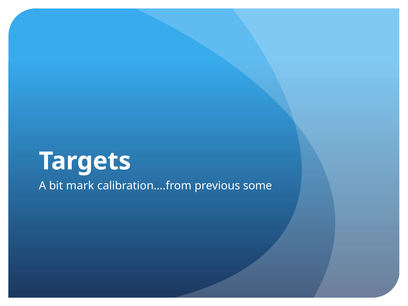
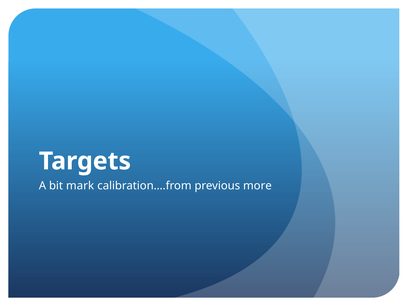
some: some -> more (257, 186)
